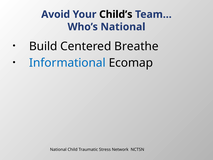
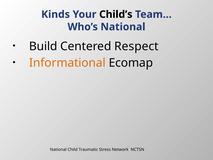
Avoid: Avoid -> Kinds (56, 14)
Breathe: Breathe -> Respect (136, 46)
Informational colour: blue -> orange (67, 63)
